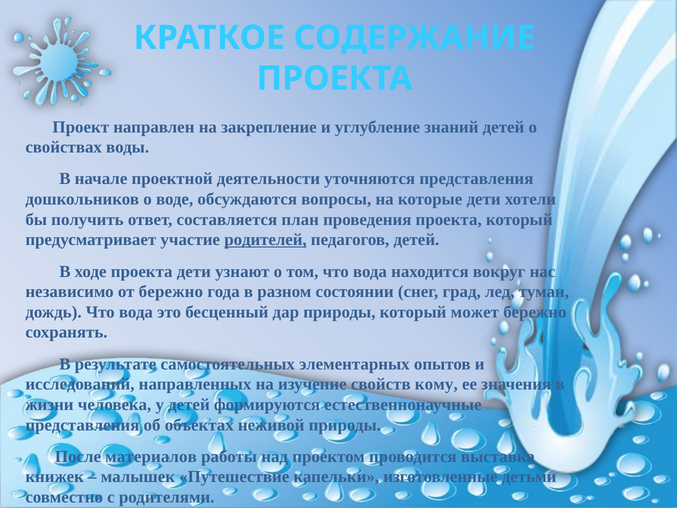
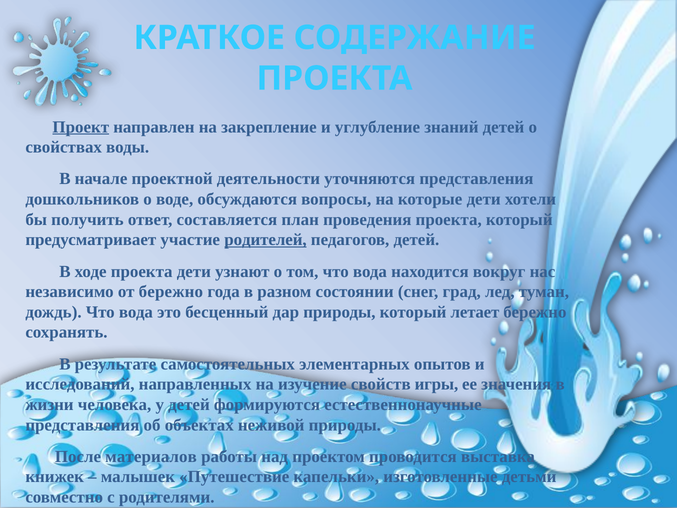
Проект underline: none -> present (81, 127)
может: может -> летает (475, 312)
кому: кому -> игры (436, 384)
